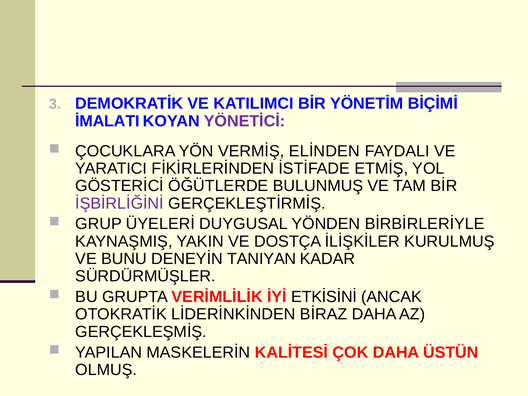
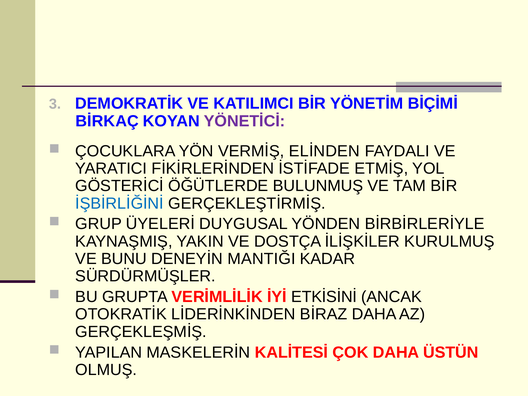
İMALATI: İMALATI -> BİRKAÇ (107, 121)
İŞBİRLİĞİNİ colour: purple -> blue (120, 203)
TANIYAN: TANIYAN -> MANTIĞI (262, 259)
